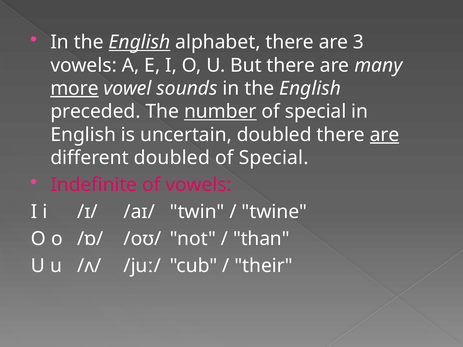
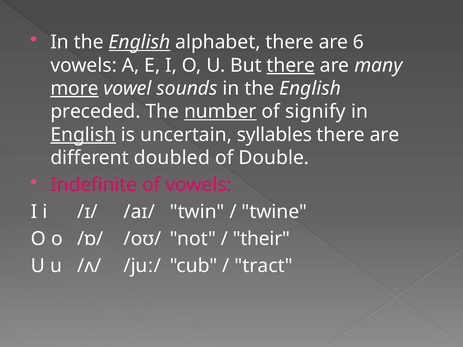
3: 3 -> 6 (358, 42)
there underline: none -> present (291, 65)
special: special -> signify (315, 112)
English underline: none -> present (83, 135)
uncertain doubled: doubled -> syllables (274, 135)
are underline: present -> none (385, 135)
Special: Special -> Double (274, 158)
than: than -> their (261, 239)
their: their -> tract (264, 266)
